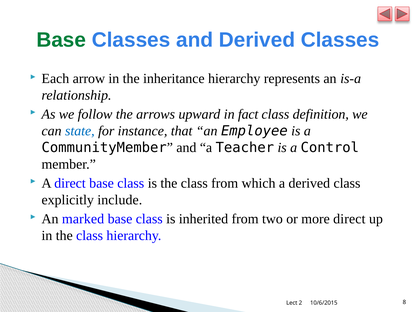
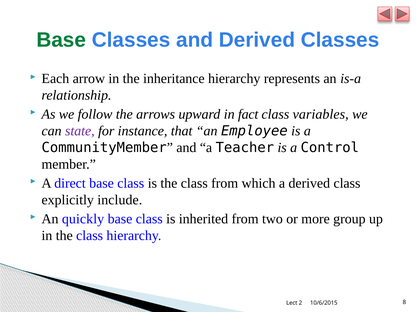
definition: definition -> variables (321, 114)
state colour: blue -> purple (80, 131)
marked: marked -> quickly (83, 219)
more direct: direct -> group (349, 219)
